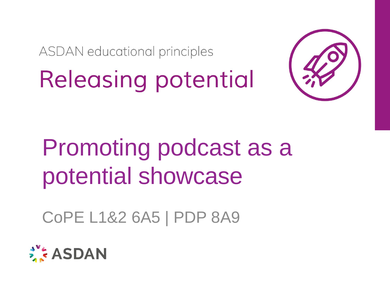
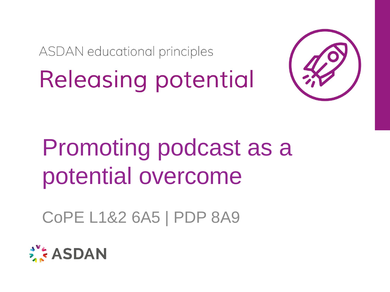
showcase: showcase -> overcome (191, 176)
